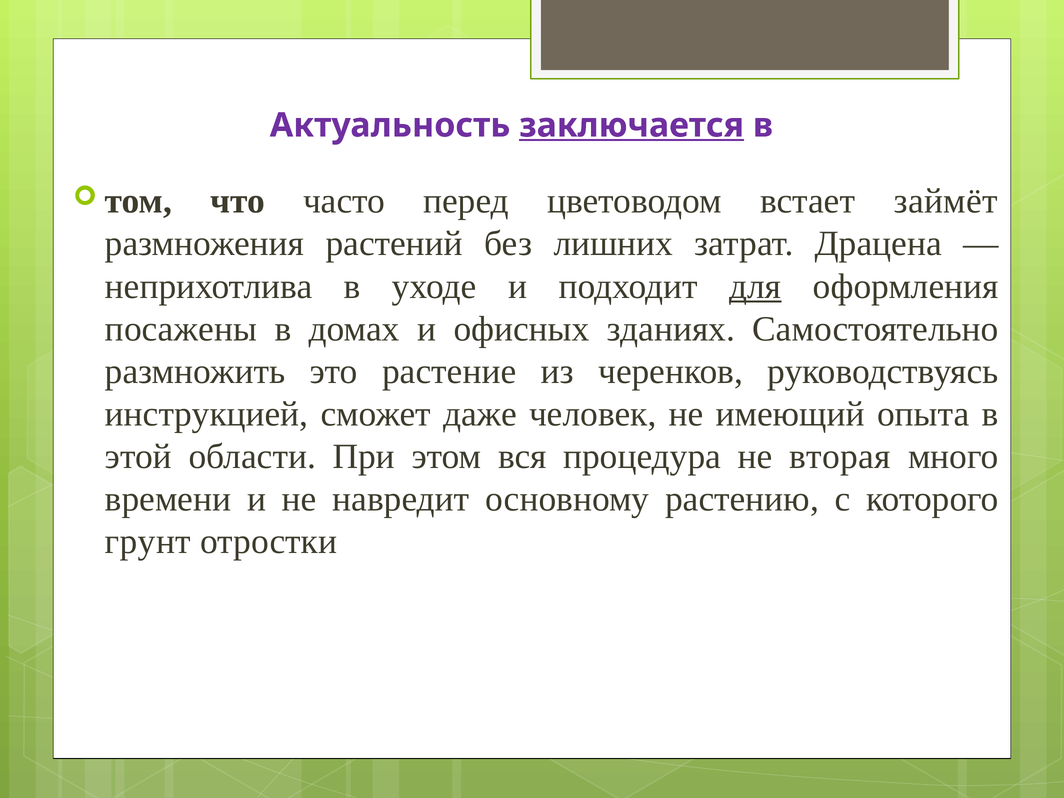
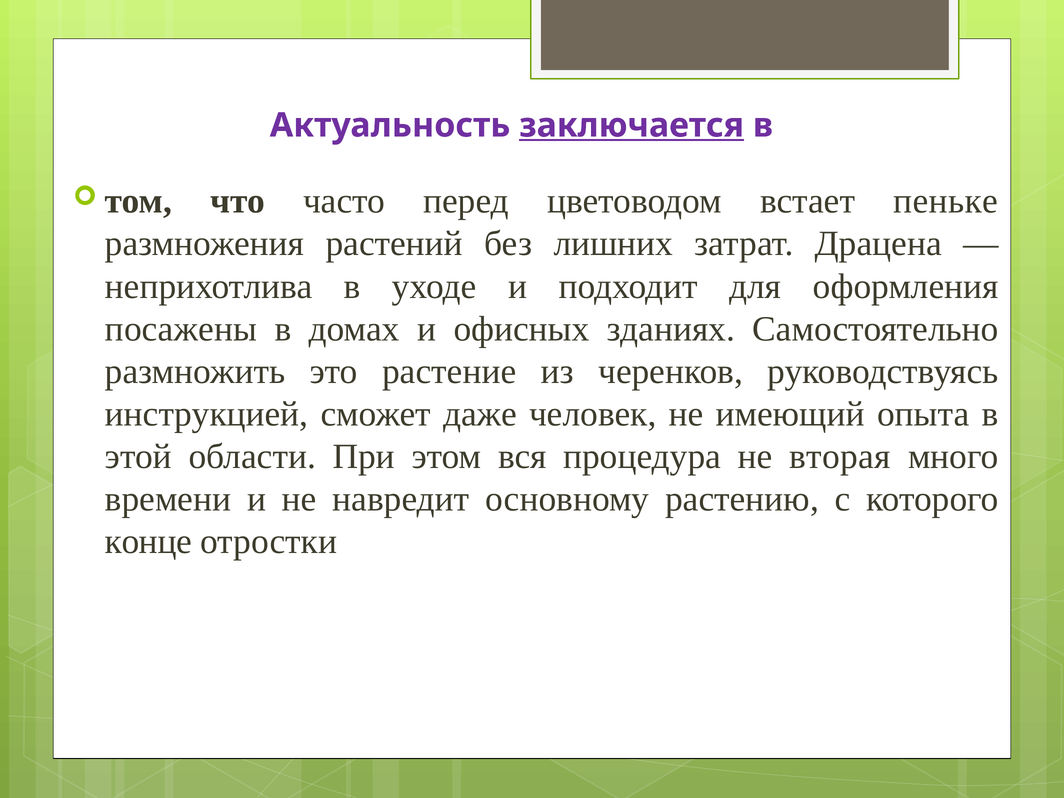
займёт: займёт -> пеньке (946, 201)
для underline: present -> none (755, 286)
грунт: грунт -> конце (148, 542)
